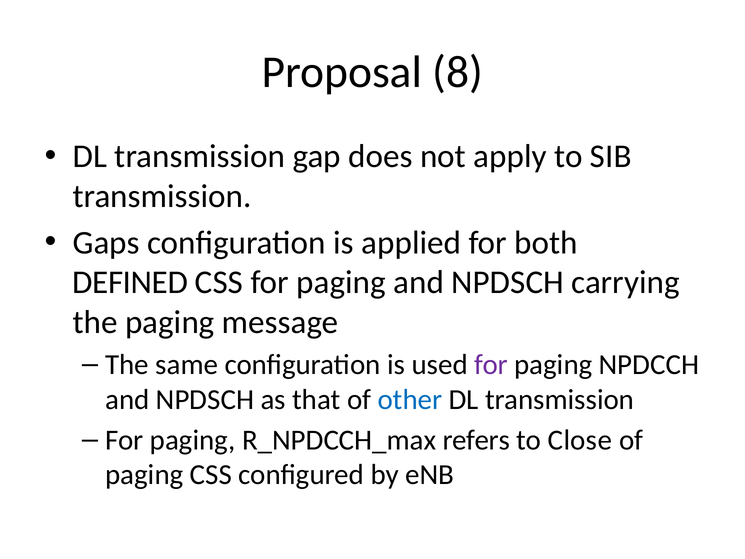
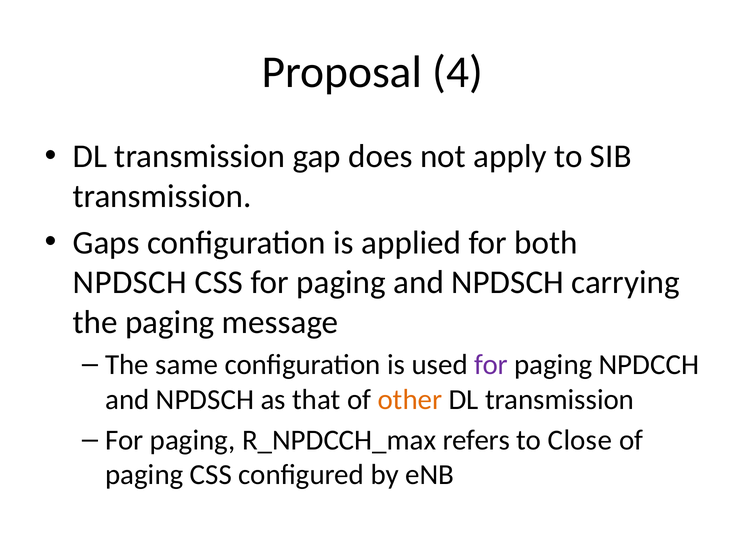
8: 8 -> 4 (458, 72)
DEFINED: DEFINED -> NPDSCH (130, 282)
other colour: blue -> orange (410, 399)
